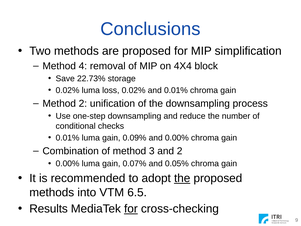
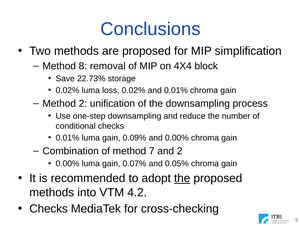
4: 4 -> 8 (83, 66)
3: 3 -> 7 (152, 151)
6.5: 6.5 -> 4.2 (137, 192)
Results: Results -> Checks (49, 209)
for underline: present -> none (131, 209)
